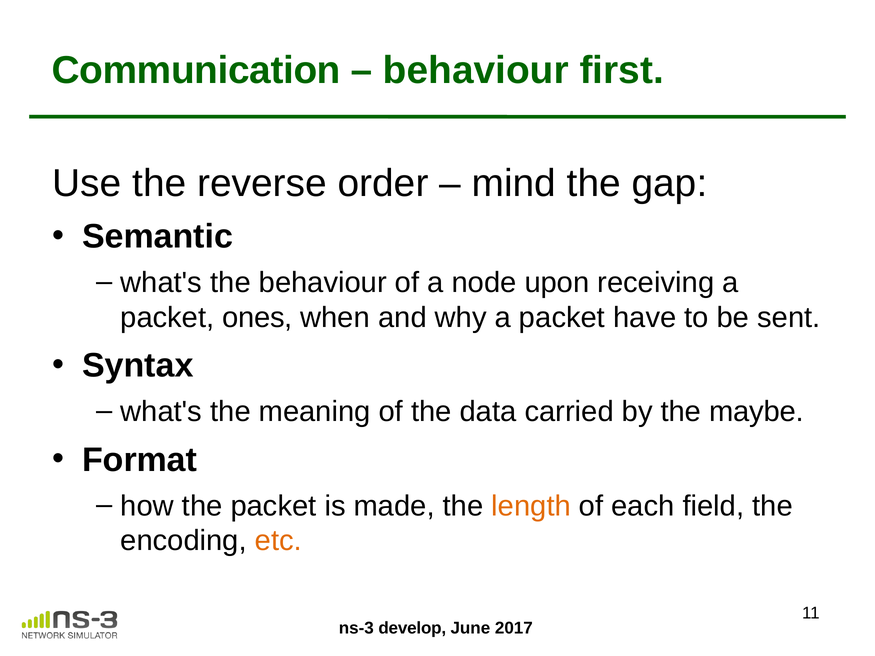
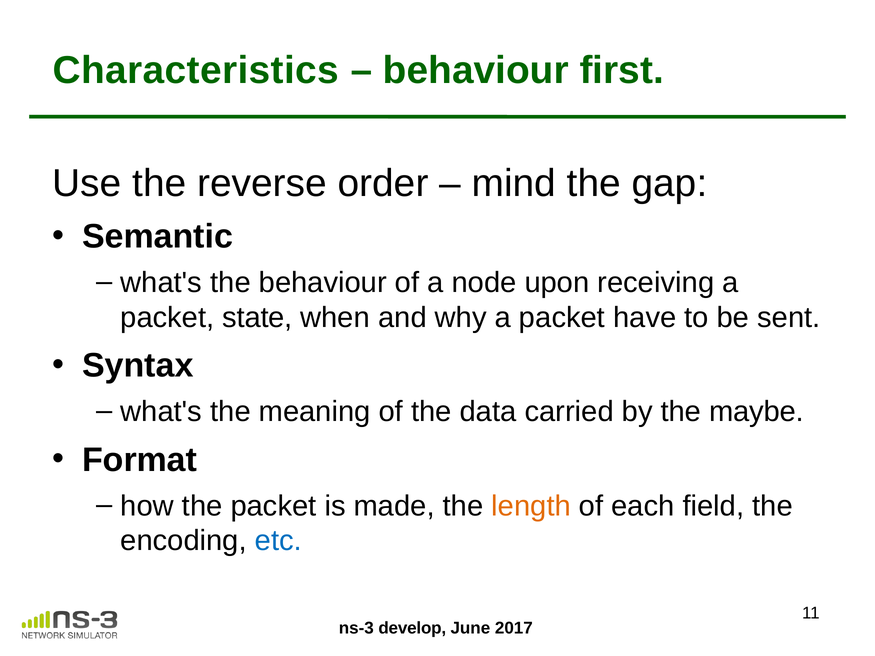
Communication: Communication -> Characteristics (196, 71)
ones: ones -> state (257, 318)
etc colour: orange -> blue (278, 541)
